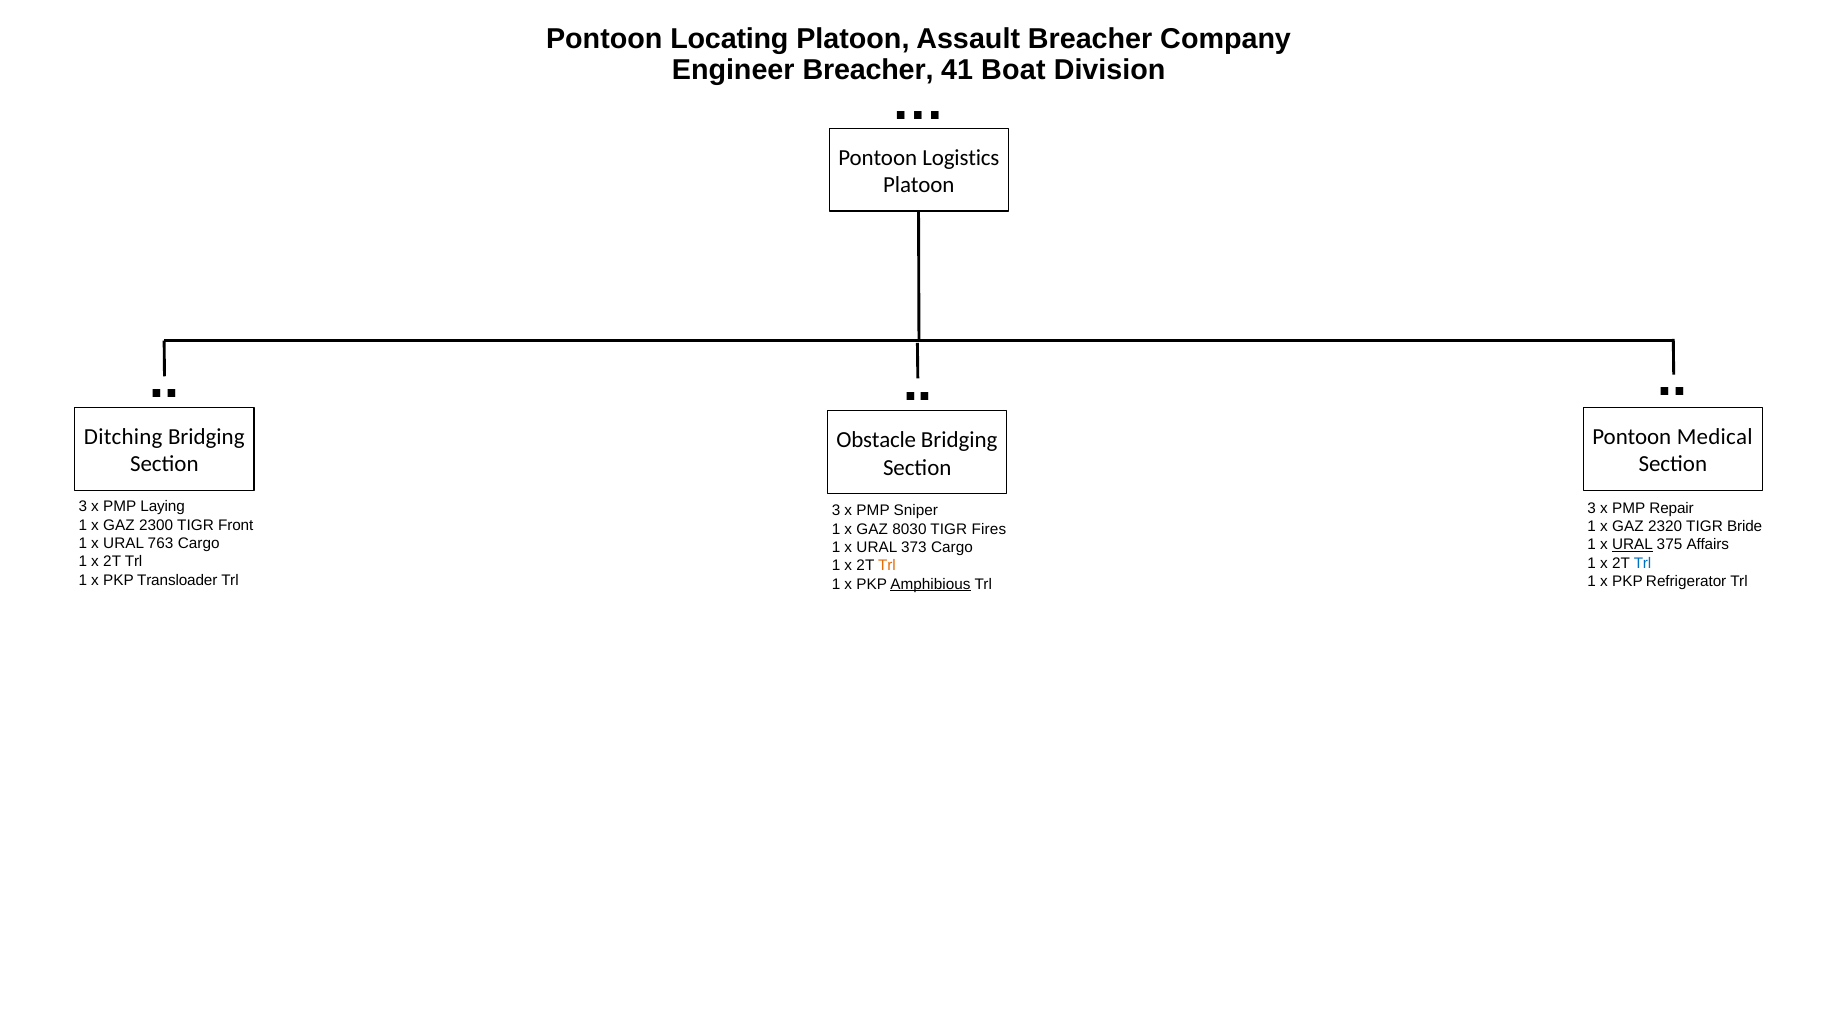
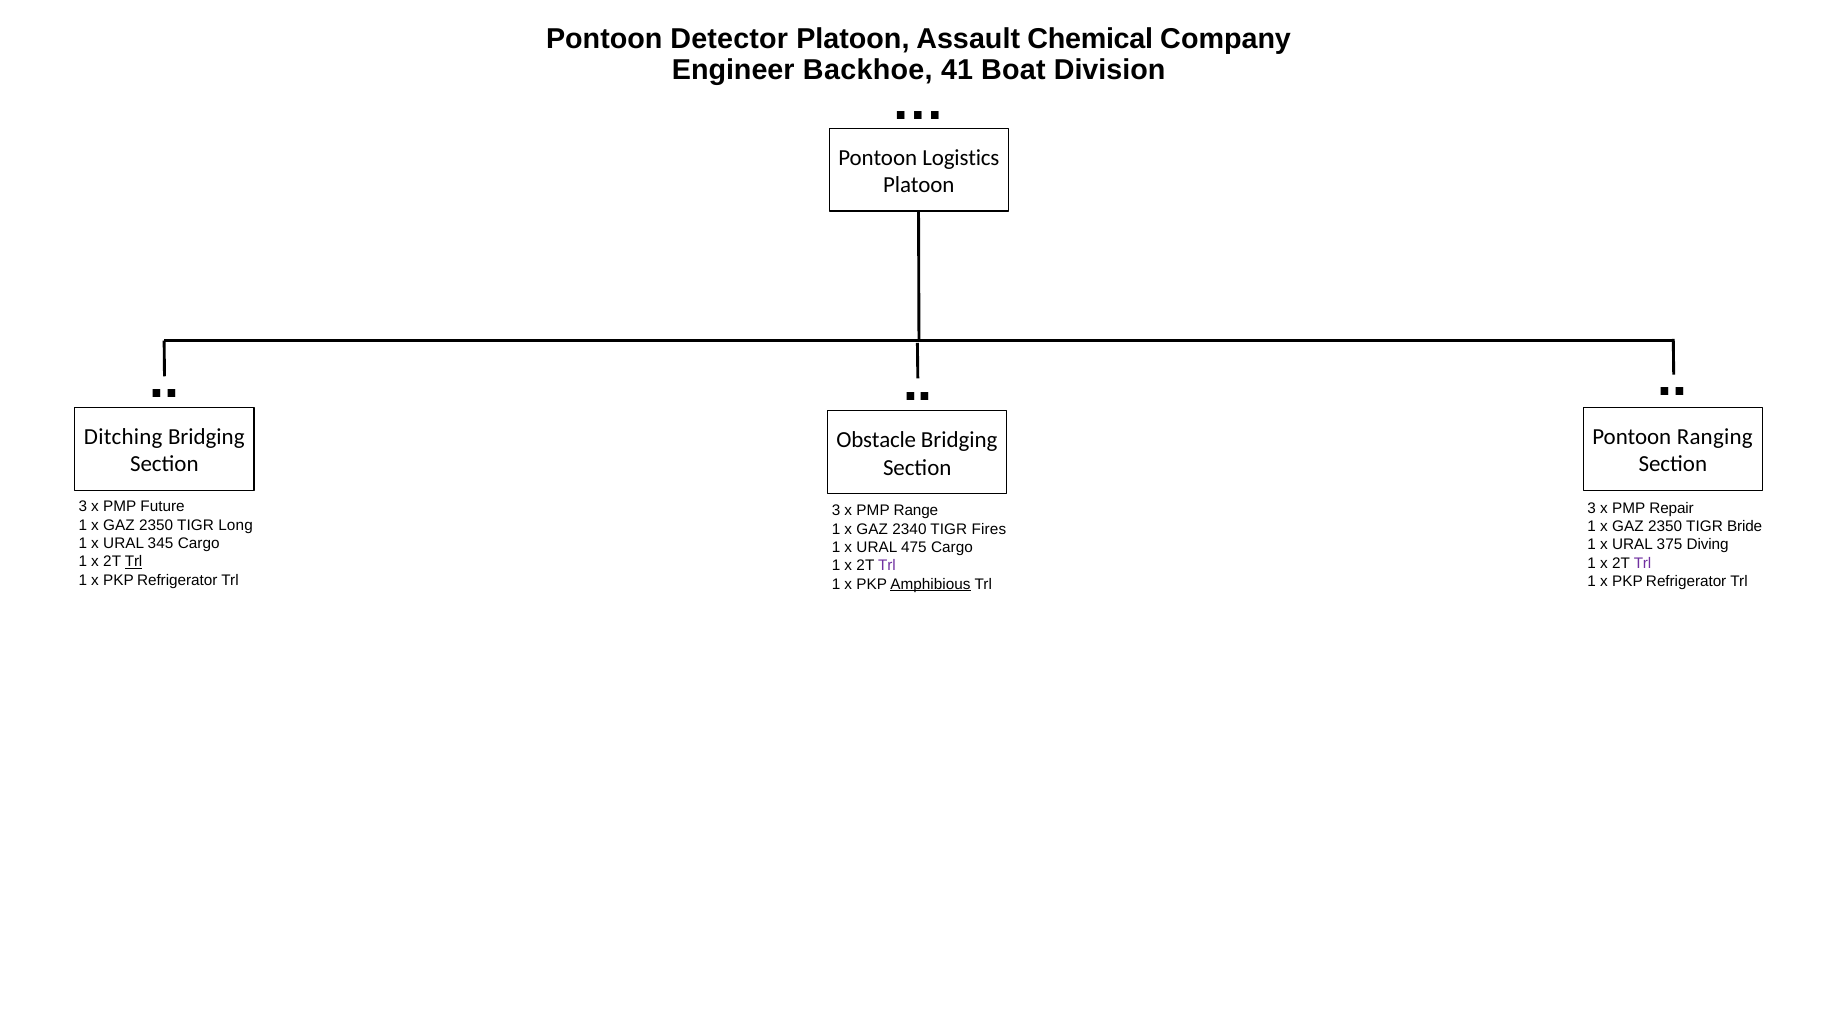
Locating: Locating -> Detector (729, 39)
Assault Breacher: Breacher -> Chemical (1090, 39)
Engineer Breacher: Breacher -> Backhoe (868, 70)
Medical: Medical -> Ranging (1715, 437)
Laying: Laying -> Future (163, 507)
Sniper: Sniper -> Range (916, 511)
2300: 2300 -> 2350 (156, 525)
Front: Front -> Long (236, 525)
2320: 2320 -> 2350 (1665, 526)
8030: 8030 -> 2340 (909, 529)
763: 763 -> 345 (161, 543)
URAL underline: present -> none (1633, 545)
Affairs: Affairs -> Diving (1708, 545)
373: 373 -> 475 (914, 547)
Trl underline: none -> present (134, 562)
Trl colour: blue -> purple (1643, 563)
Trl colour: orange -> purple (887, 566)
Transloader: Transloader -> Refrigerator (177, 580)
